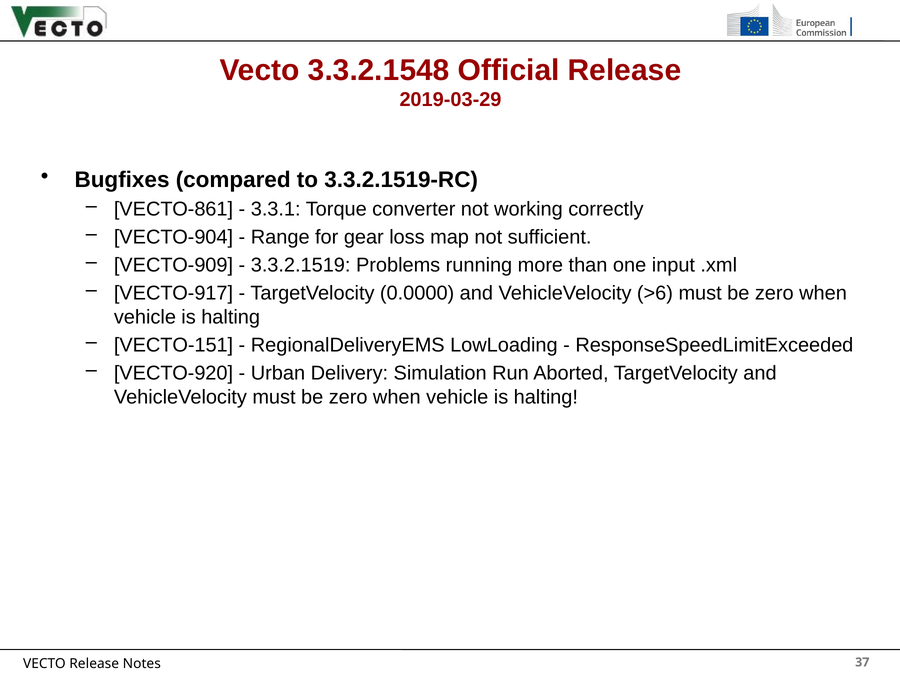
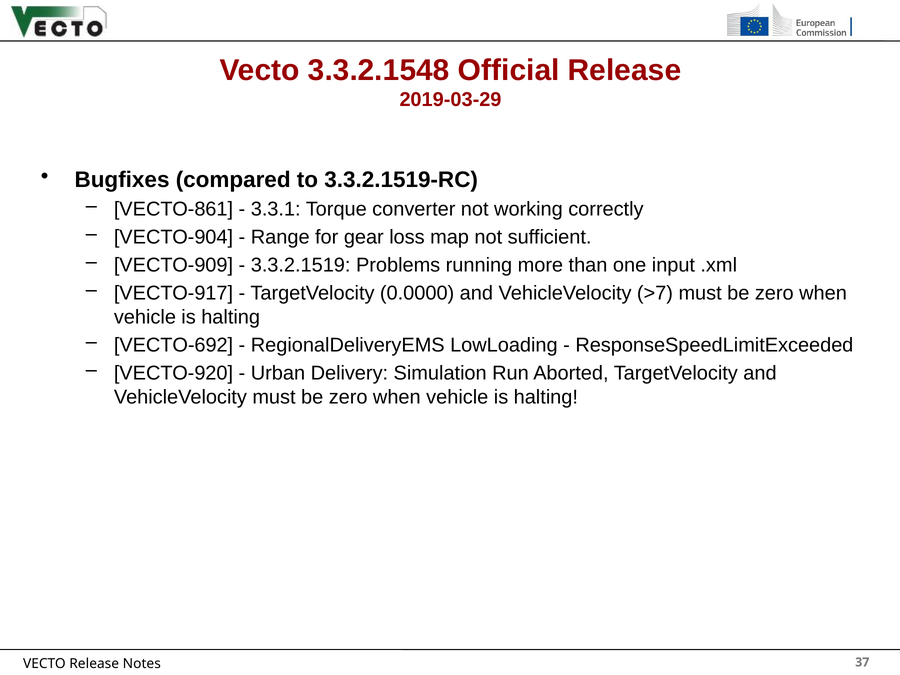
>6: >6 -> >7 (655, 293)
VECTO-151: VECTO-151 -> VECTO-692 (174, 345)
